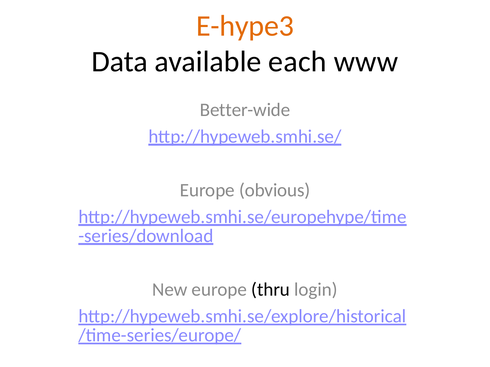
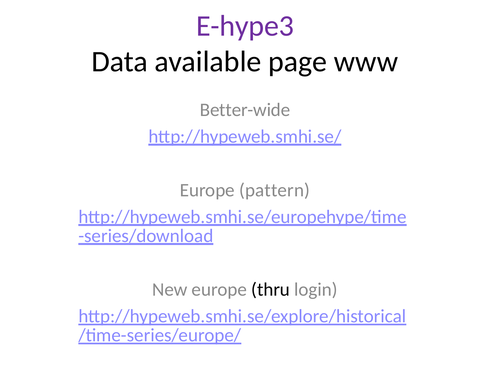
E-hype3 colour: orange -> purple (245, 26)
each: each -> page (298, 62)
obvious: obvious -> pattern (275, 190)
